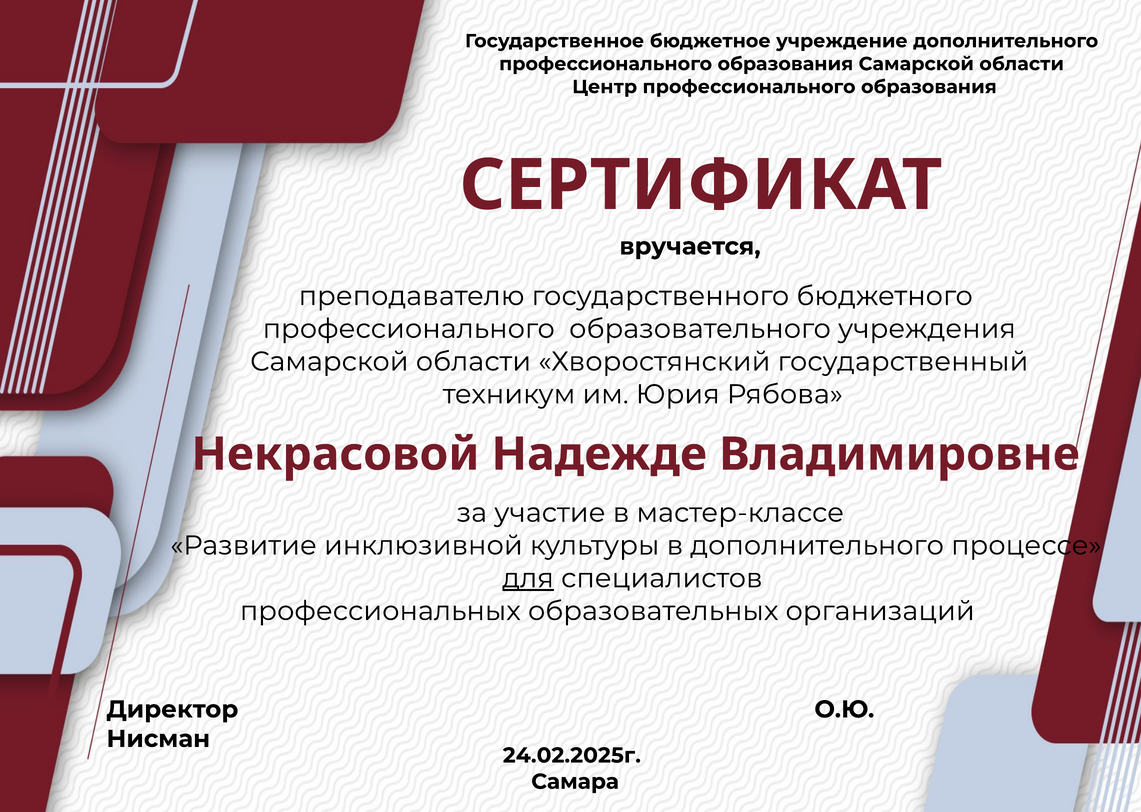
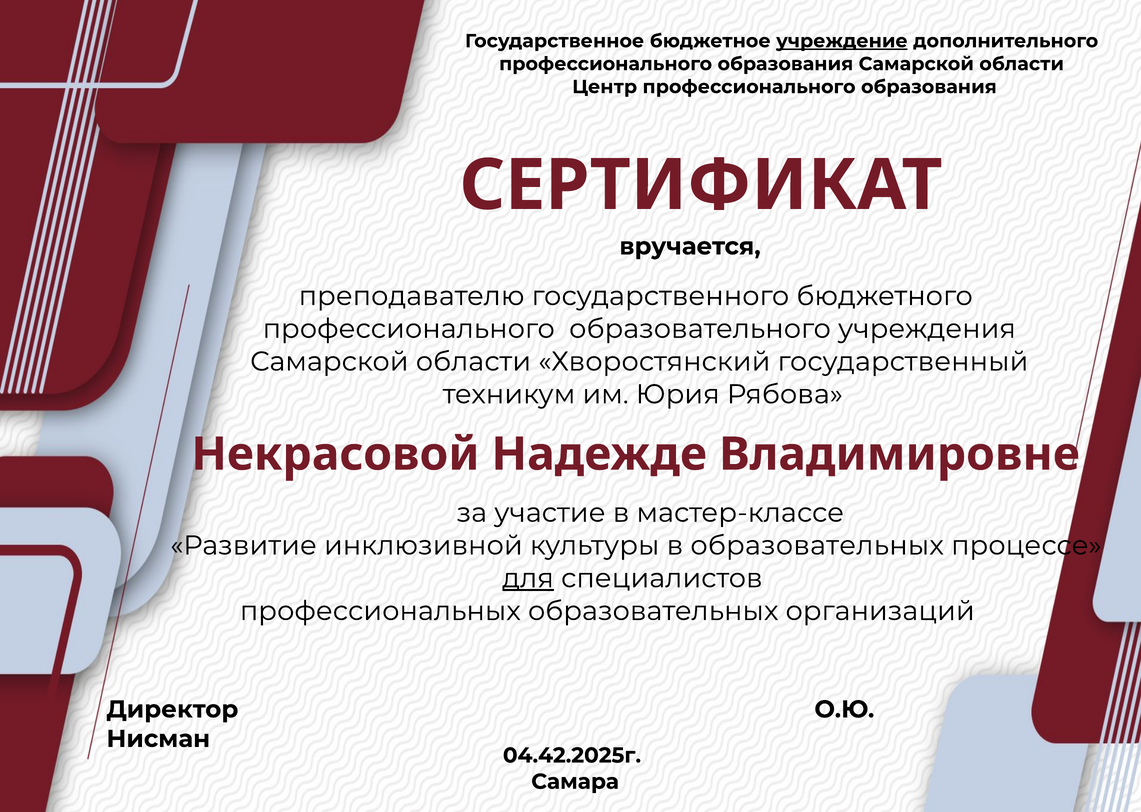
учреждение underline: none -> present (842, 41)
в дополнительного: дополнительного -> образовательных (817, 546)
24.02.2025г: 24.02.2025г -> 04.42.2025г (572, 756)
